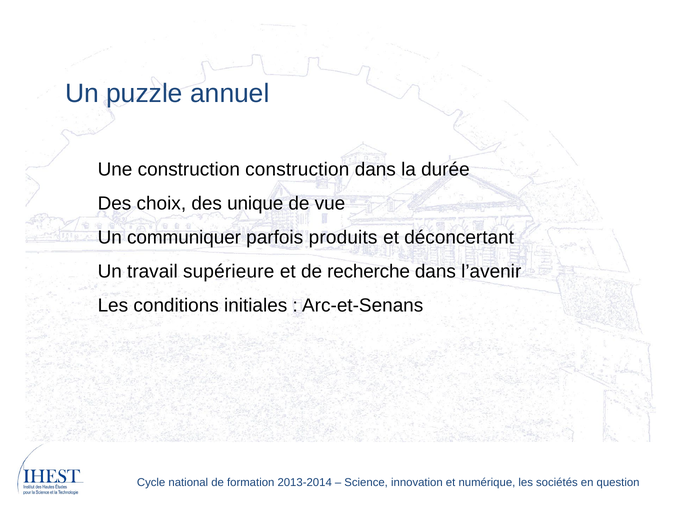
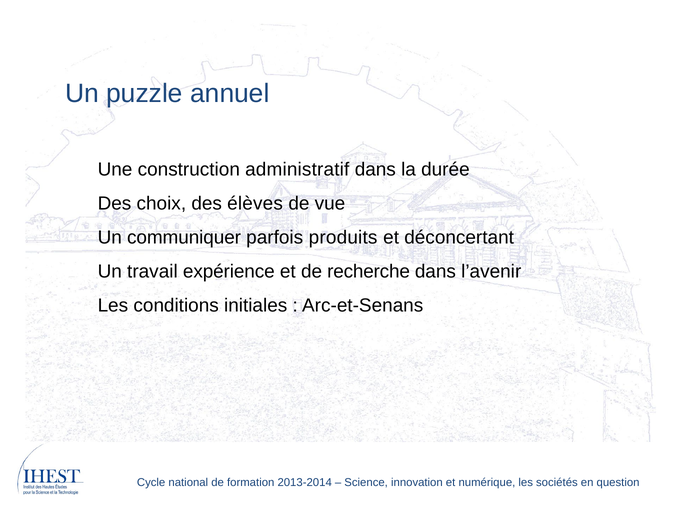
construction construction: construction -> administratif (297, 170)
unique: unique -> élèves (255, 204)
supérieure: supérieure -> expérience (229, 272)
